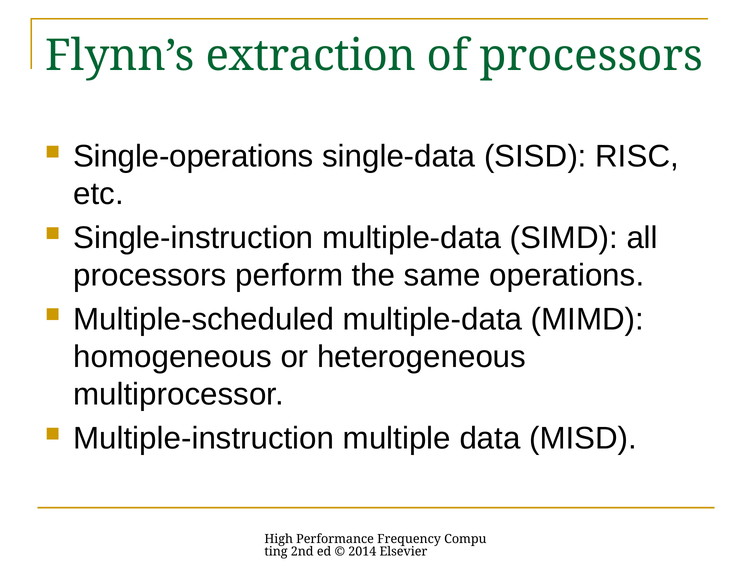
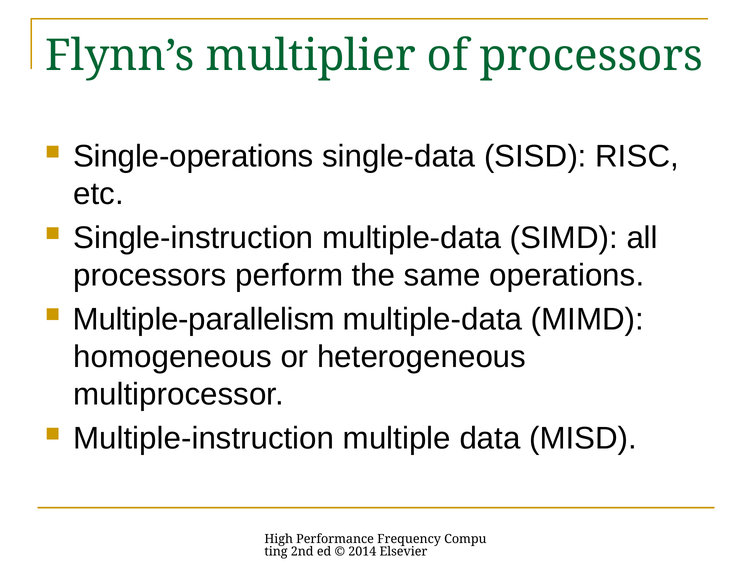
extraction: extraction -> multiplier (311, 56)
Multiple-scheduled: Multiple-scheduled -> Multiple-parallelism (204, 319)
